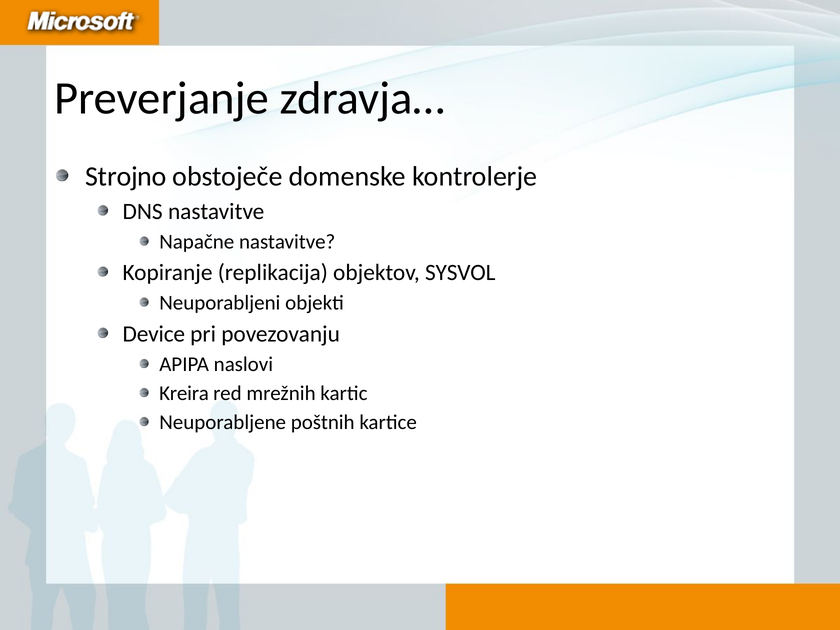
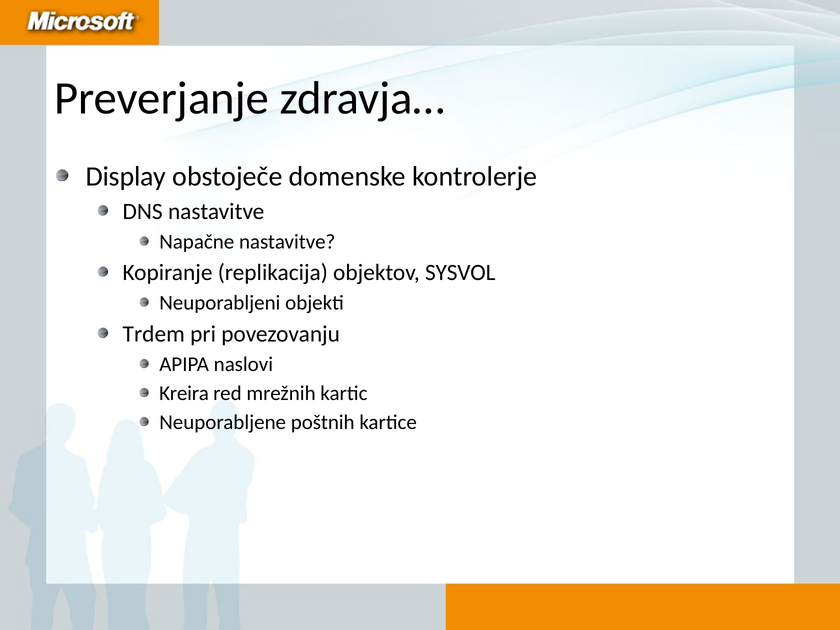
Strojno: Strojno -> Display (126, 177)
Device: Device -> Trdem (154, 334)
